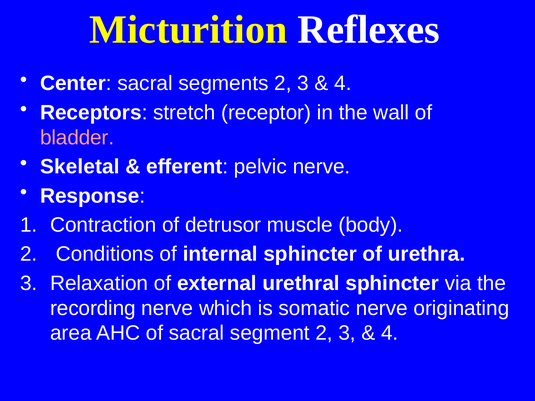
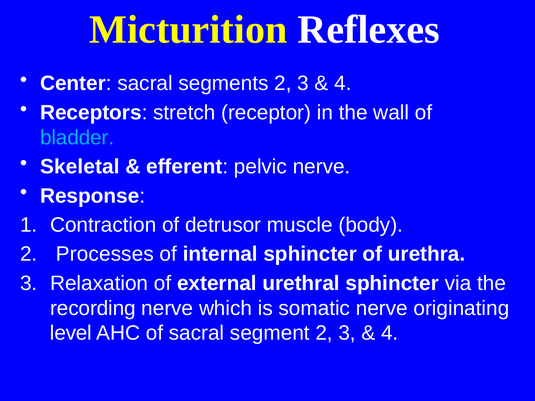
bladder colour: pink -> light blue (77, 138)
Conditions: Conditions -> Processes (105, 254)
area: area -> level (71, 333)
